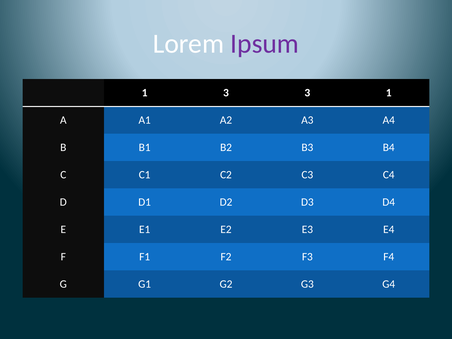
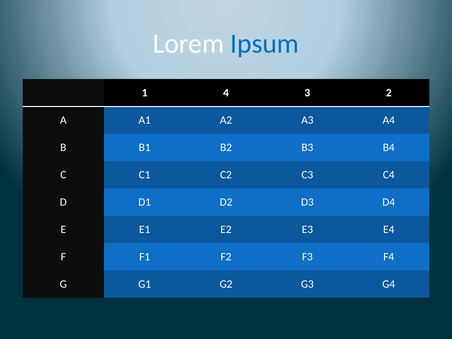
Ipsum colour: purple -> blue (265, 44)
1 3: 3 -> 4 (226, 93)
3 1: 1 -> 2 (389, 93)
